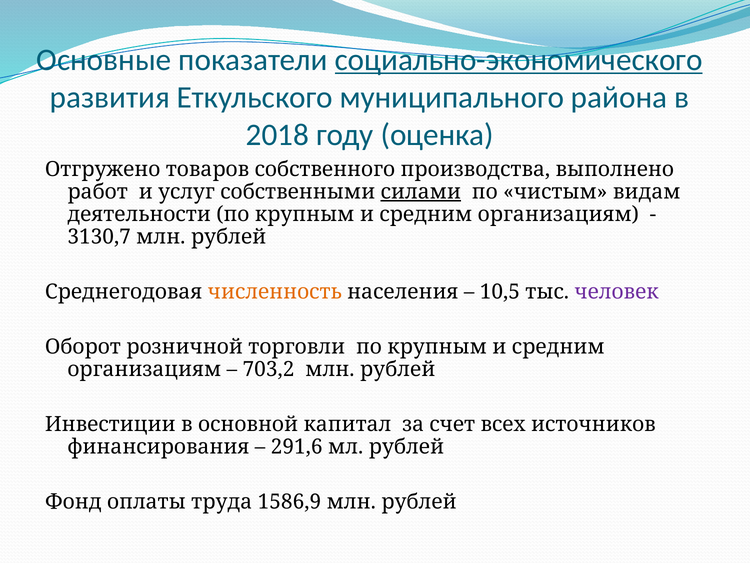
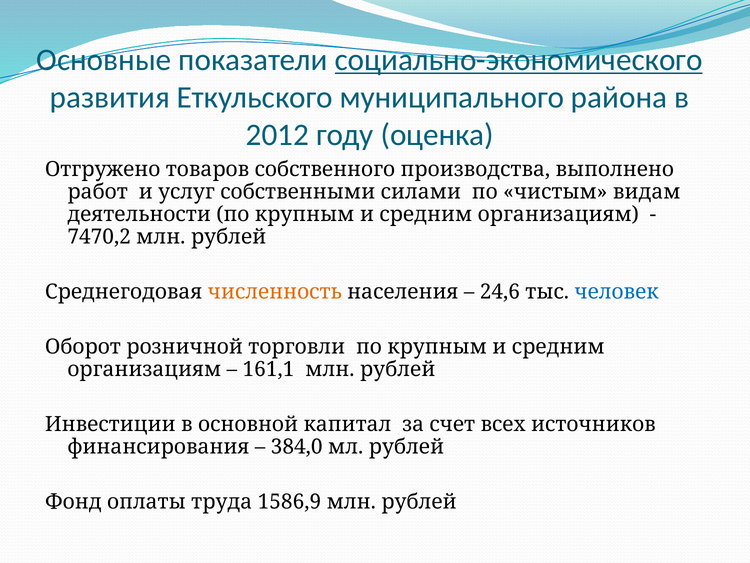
2018: 2018 -> 2012 (277, 135)
силами underline: present -> none (421, 191)
3130,7: 3130,7 -> 7470,2 (99, 236)
10,5: 10,5 -> 24,6 (500, 291)
человек colour: purple -> blue (617, 291)
703,2: 703,2 -> 161,1 (269, 369)
291,6: 291,6 -> 384,0 (297, 446)
